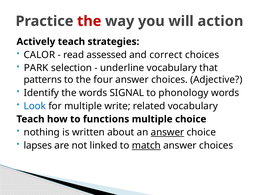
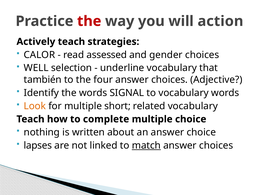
correct: correct -> gender (166, 55)
PARK: PARK -> WELL (36, 68)
patterns: patterns -> también (43, 80)
to phonology: phonology -> vocabulary (184, 93)
Look colour: blue -> orange (35, 106)
write: write -> short (117, 106)
functions: functions -> complete (106, 119)
answer underline: present -> none (167, 132)
